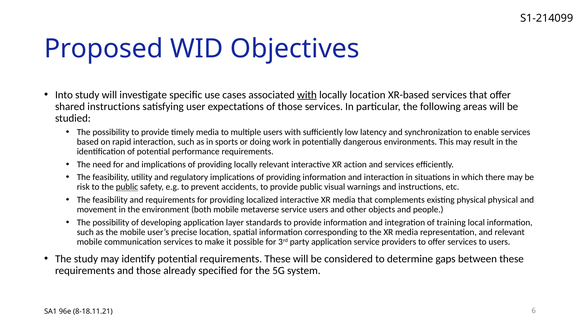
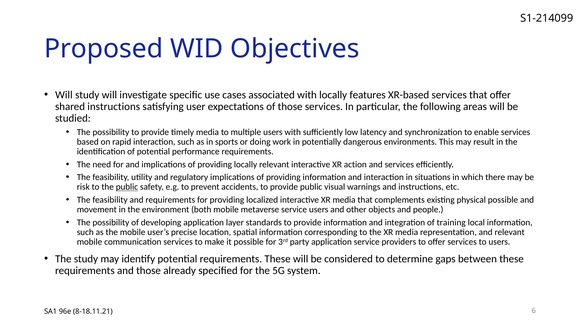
Into: Into -> Will (64, 95)
with underline: present -> none (307, 95)
locally location: location -> features (368, 95)
physical physical: physical -> possible (503, 200)
